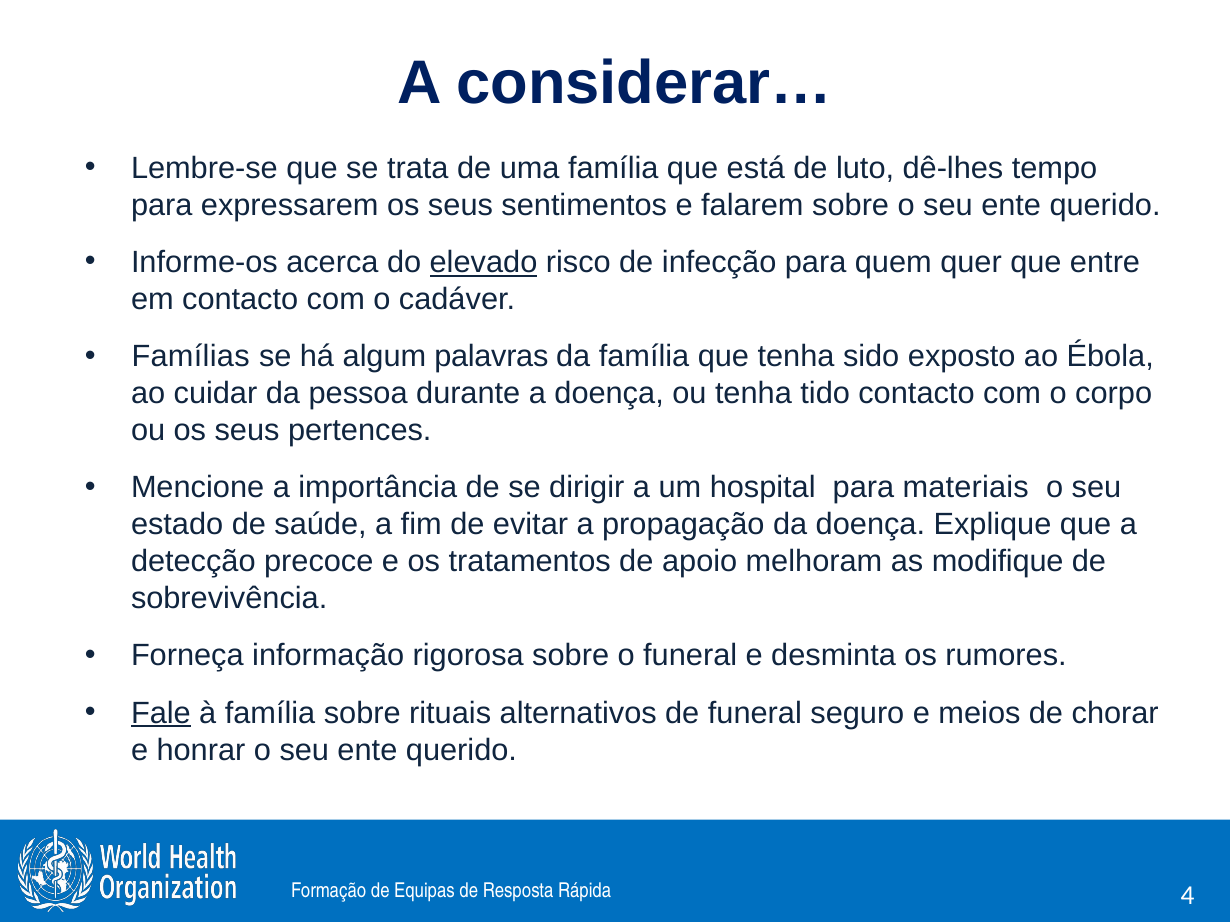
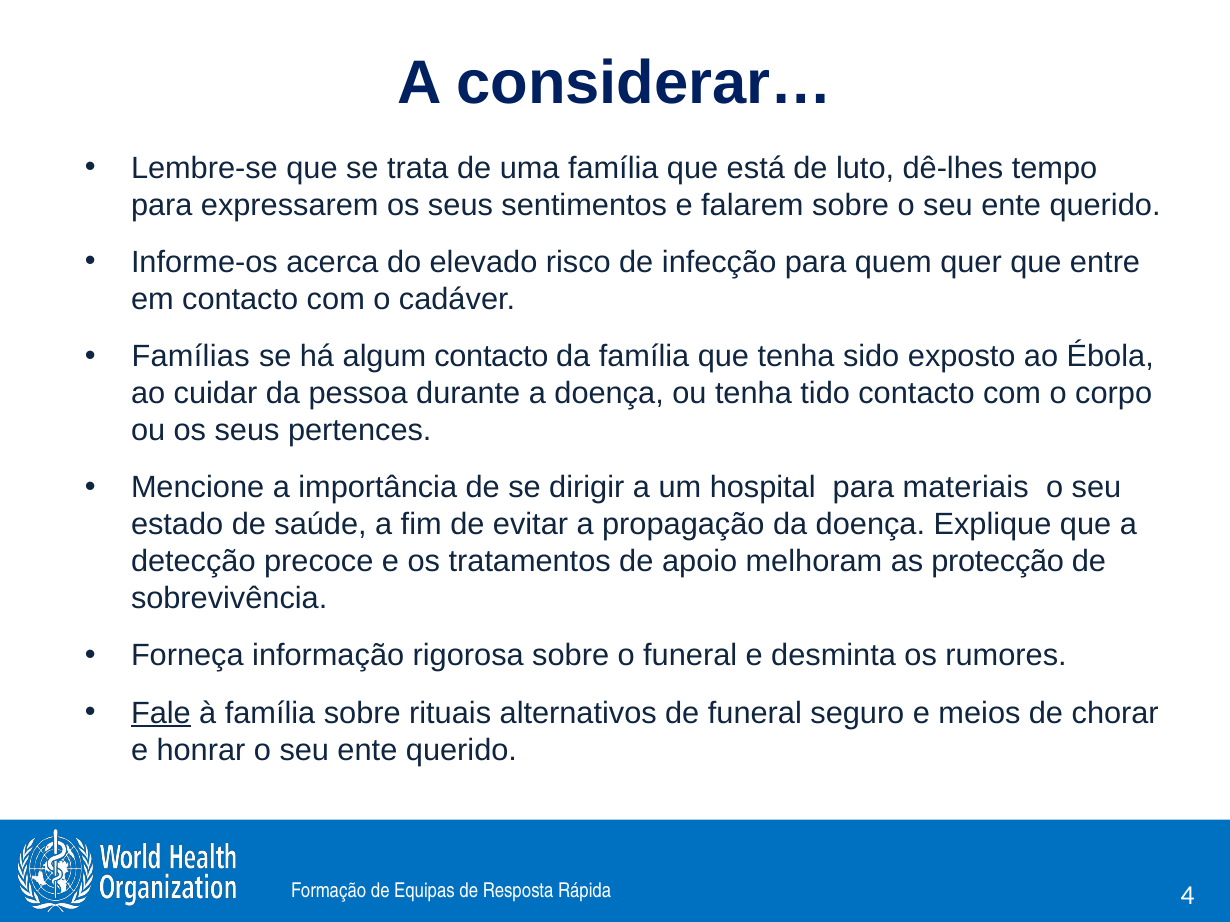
elevado underline: present -> none (484, 263)
algum palavras: palavras -> contacto (491, 357)
modifique: modifique -> protecção (998, 562)
